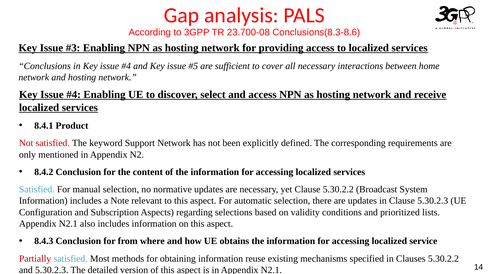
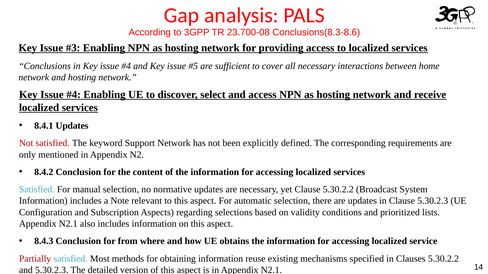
8.4.1 Product: Product -> Updates (72, 126)
